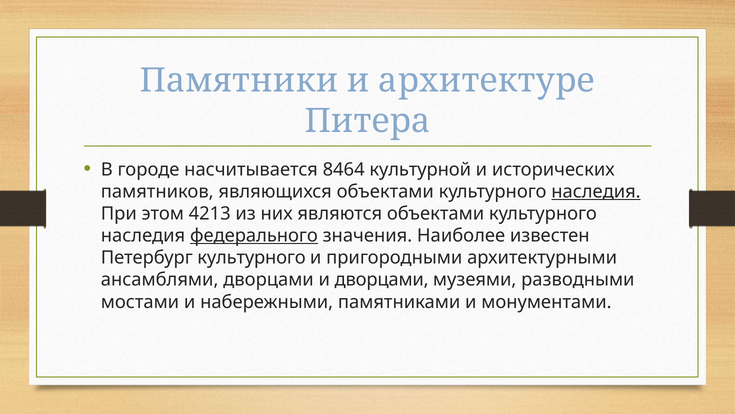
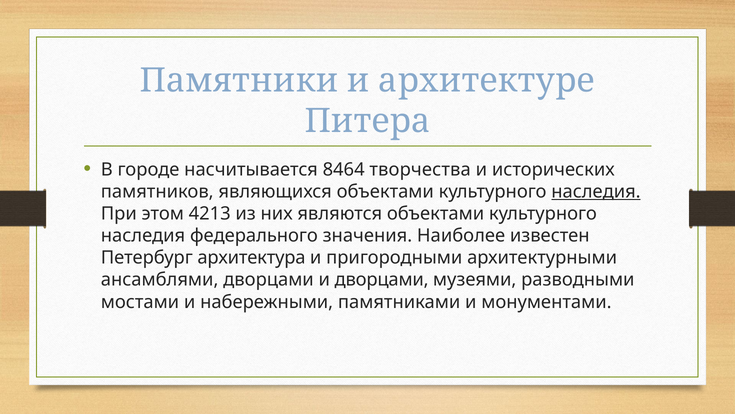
культурной: культурной -> творчества (420, 169)
федерального underline: present -> none (254, 235)
Петербург культурного: культурного -> архитектура (252, 257)
